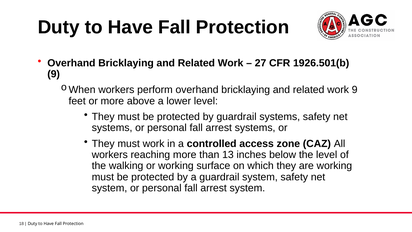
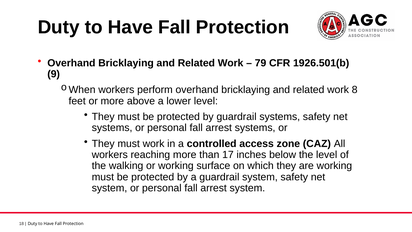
27: 27 -> 79 (261, 63)
work 9: 9 -> 8 (355, 90)
13: 13 -> 17 (228, 155)
